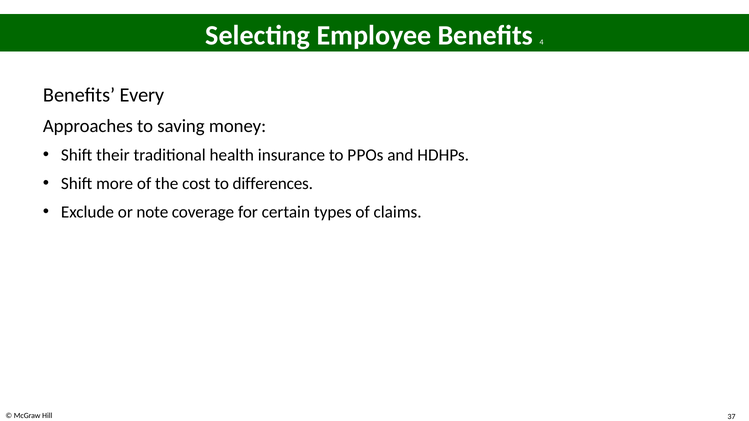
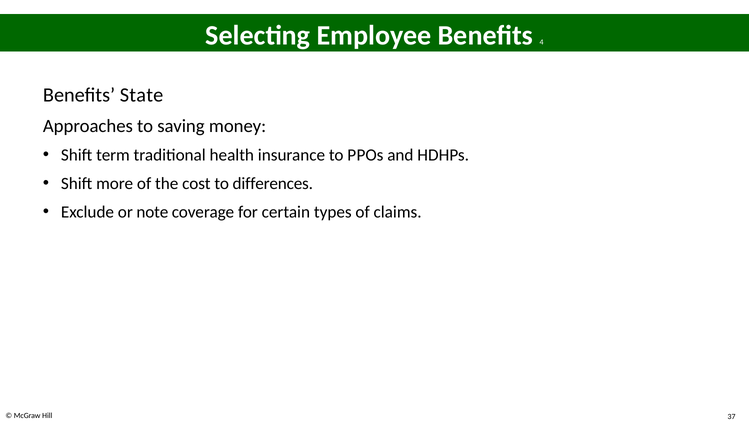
Every: Every -> State (142, 95)
their: their -> term (113, 155)
